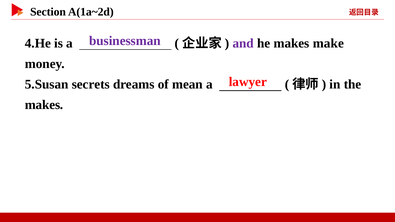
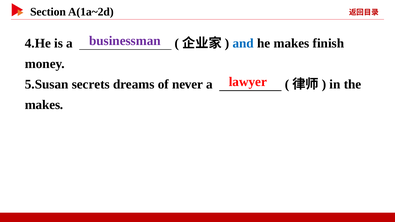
and colour: purple -> blue (243, 43)
make: make -> finish (328, 43)
mean: mean -> never (188, 84)
